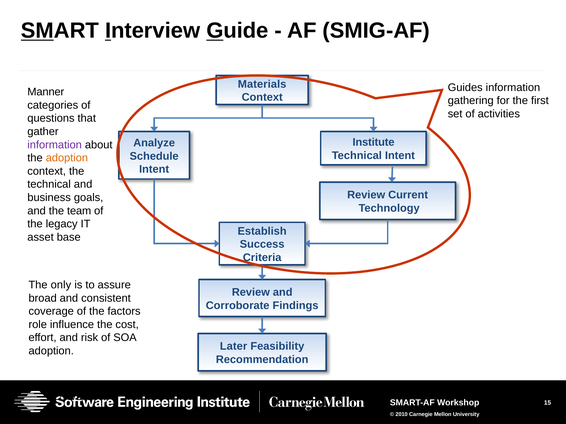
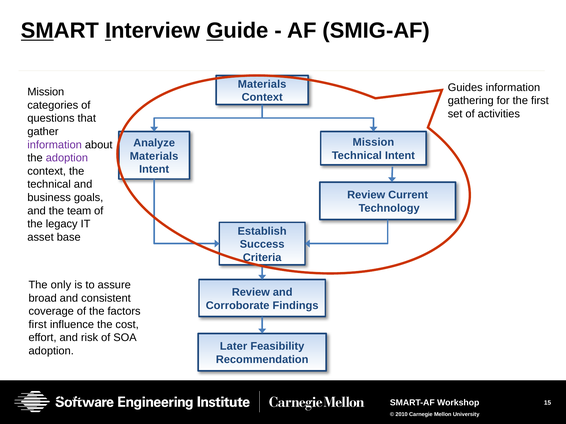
Manner: Manner -> Mission (46, 92)
Institute: Institute -> Mission (373, 143)
Schedule: Schedule -> Materials (154, 156)
adoption colour: orange -> purple (67, 158)
role: role -> first (38, 325)
